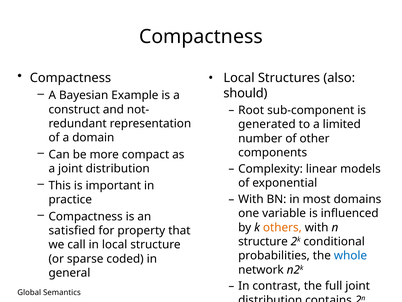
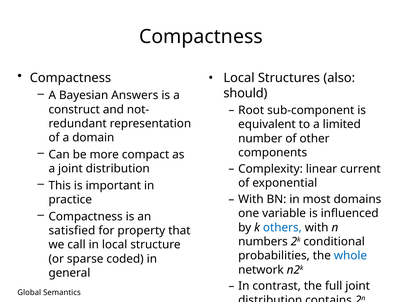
Example: Example -> Answers (135, 95)
generated: generated -> equivalent (267, 124)
models: models -> current (360, 169)
others colour: orange -> blue (282, 227)
structure: structure -> numbers (263, 241)
